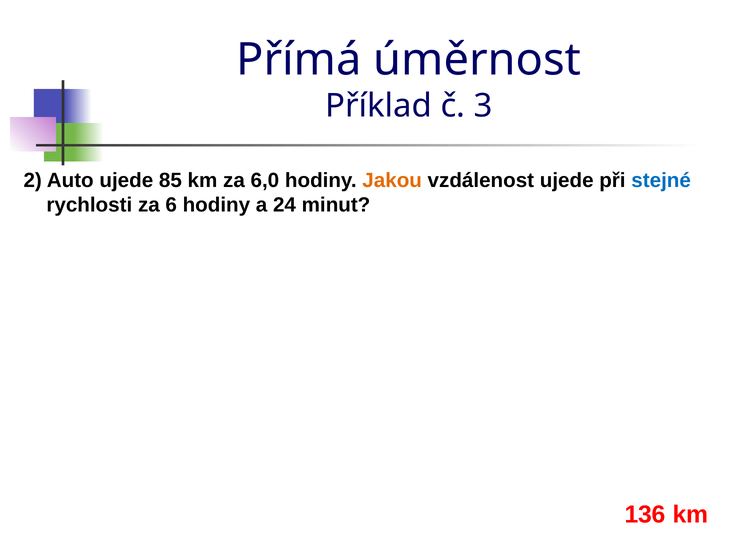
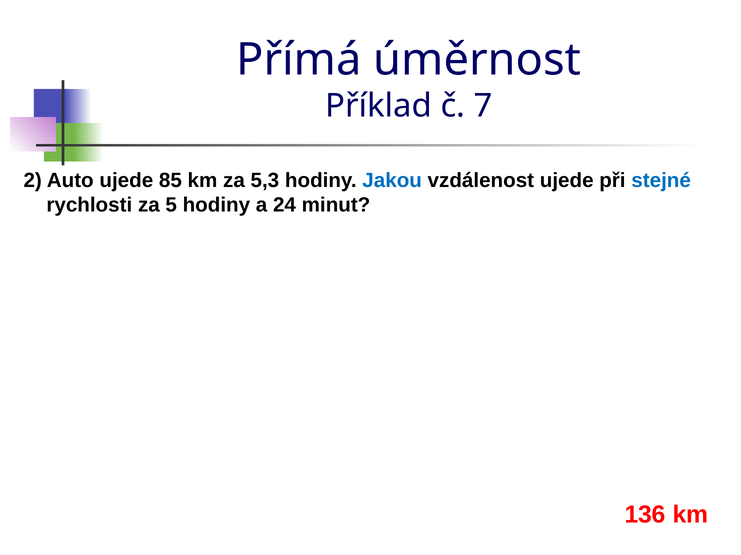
3: 3 -> 7 (483, 106)
6,0: 6,0 -> 5,3 (265, 181)
Jakou colour: orange -> blue (392, 181)
6: 6 -> 5 (171, 205)
